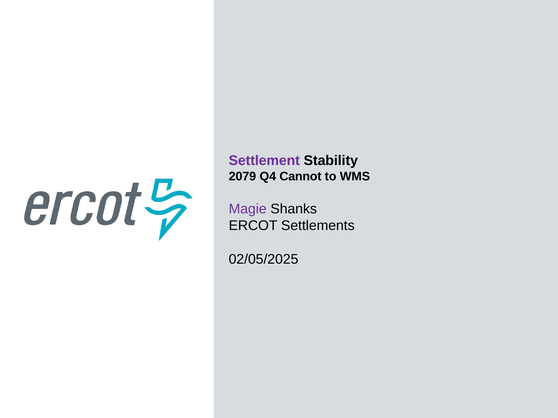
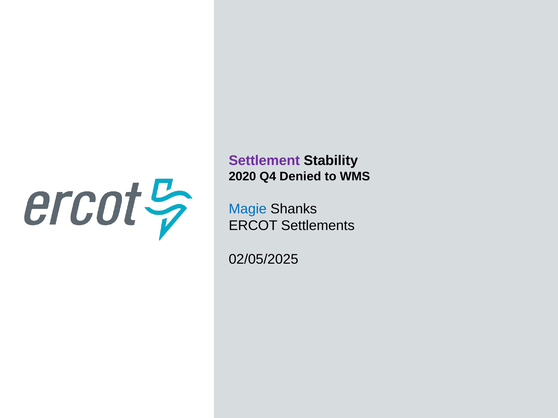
2079: 2079 -> 2020 (242, 177)
Cannot: Cannot -> Denied (300, 177)
Magie colour: purple -> blue (248, 209)
